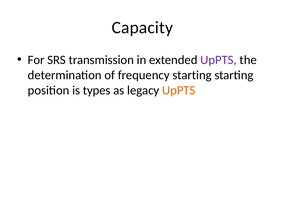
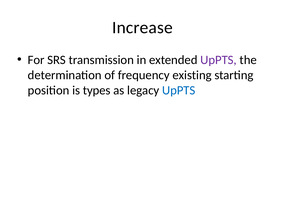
Capacity: Capacity -> Increase (142, 28)
frequency starting: starting -> existing (192, 75)
UpPTS colour: orange -> blue (179, 90)
